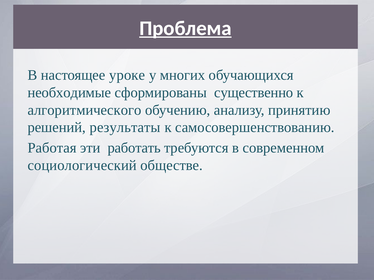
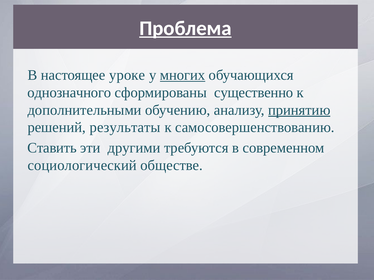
многих underline: none -> present (183, 75)
необходимые: необходимые -> однозначного (69, 93)
алгоритмического: алгоритмического -> дополнительными (85, 110)
принятию underline: none -> present (299, 110)
Работая: Работая -> Ставить (52, 148)
работать: работать -> другими (134, 148)
